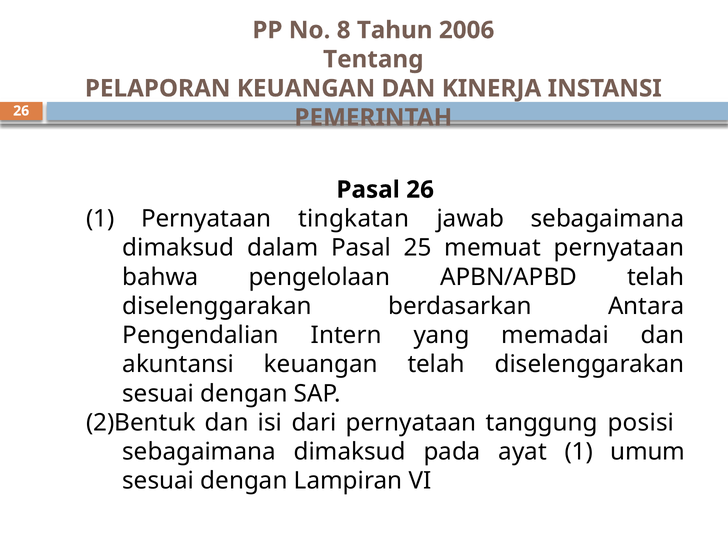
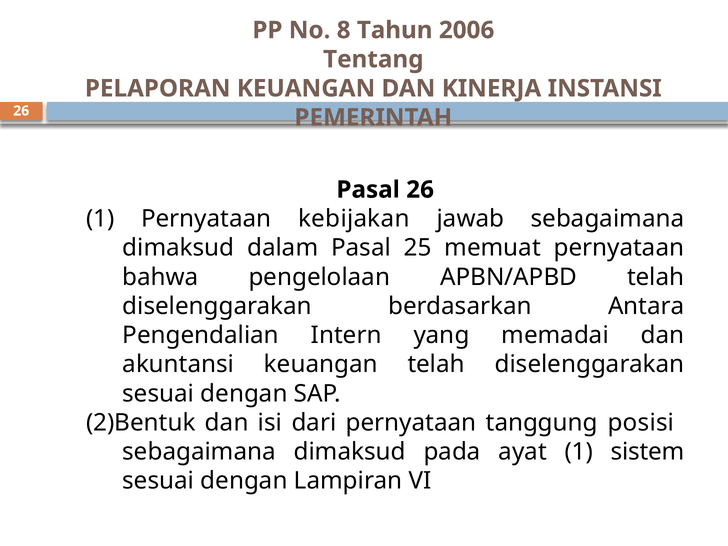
tingkatan: tingkatan -> kebijakan (354, 219)
umum: umum -> sistem (648, 452)
